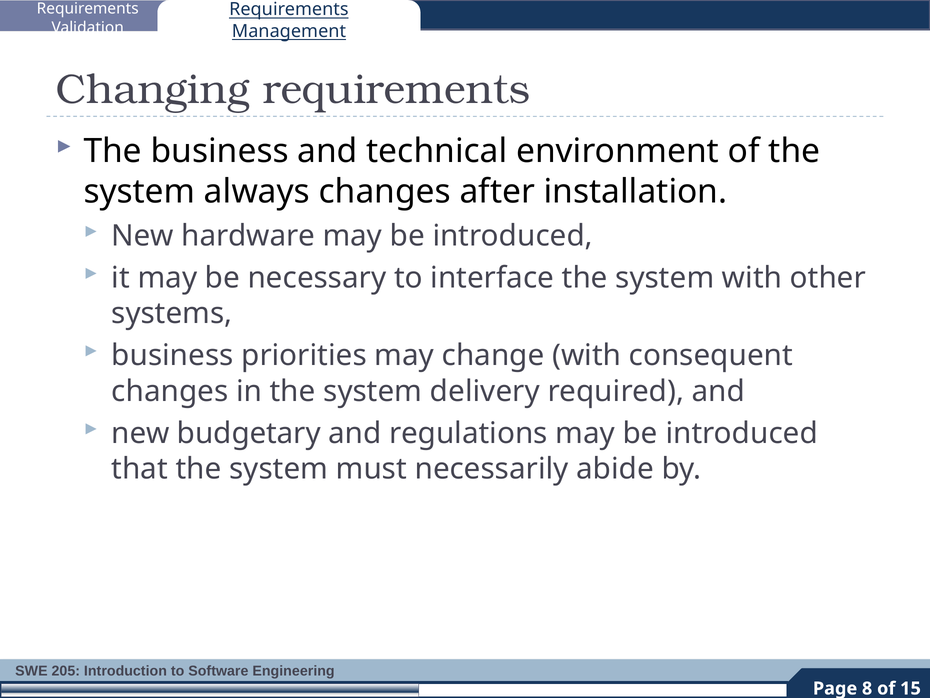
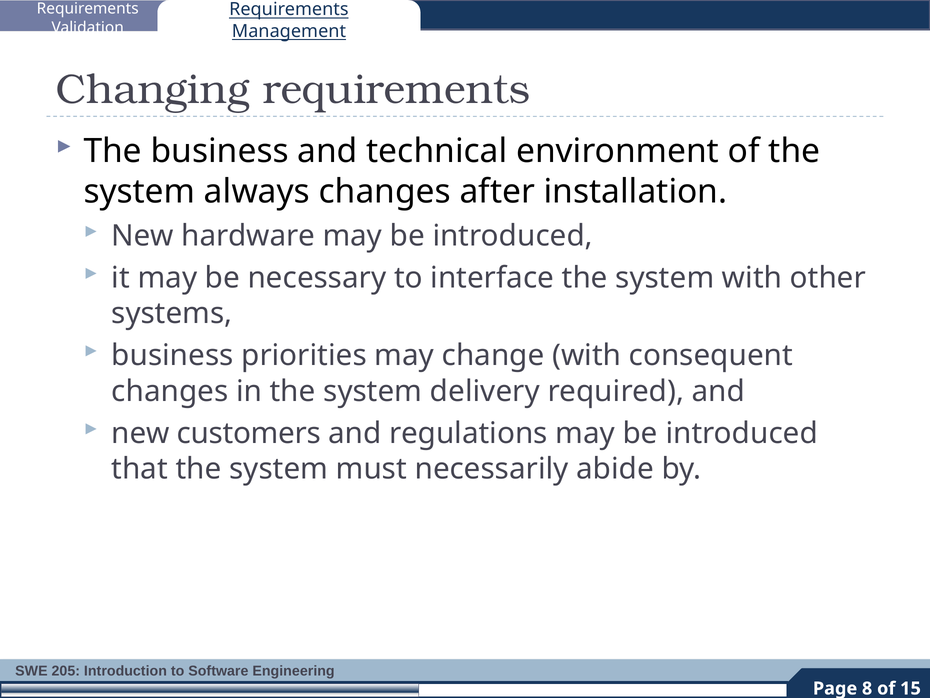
budgetary: budgetary -> customers (249, 433)
